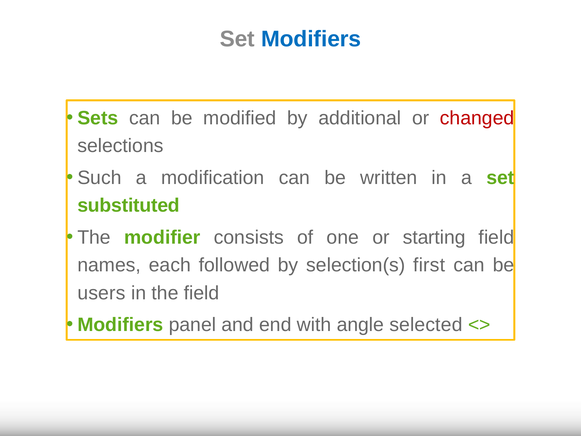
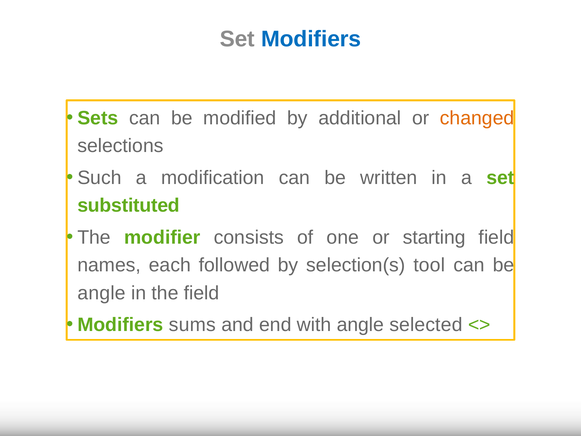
changed colour: red -> orange (477, 118)
first: first -> tool (429, 265)
users: users -> angle (102, 293)
panel: panel -> sums (192, 325)
